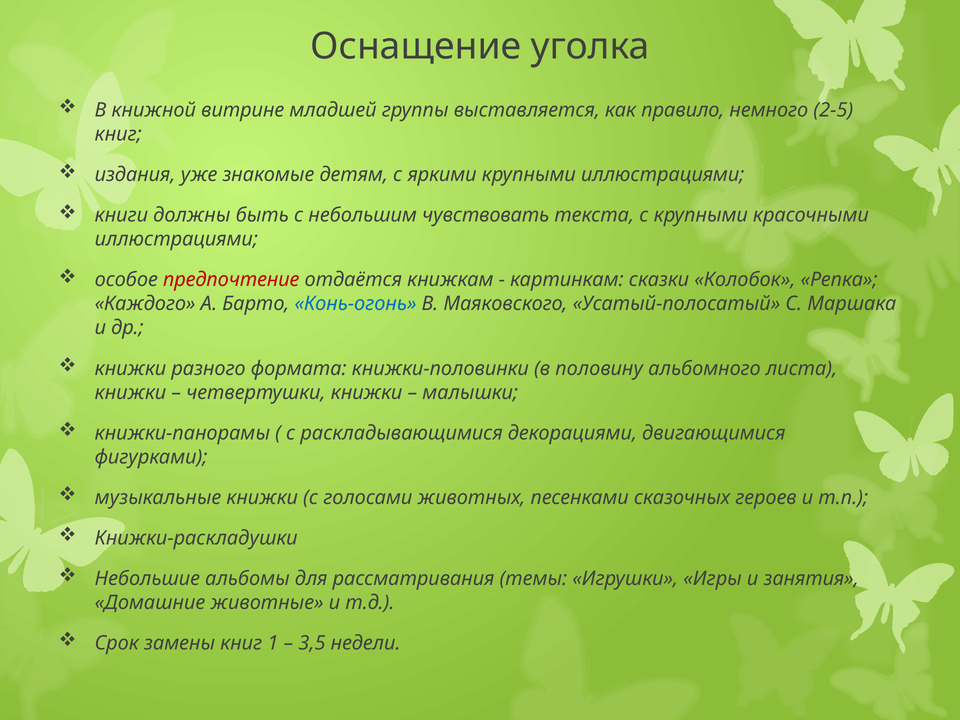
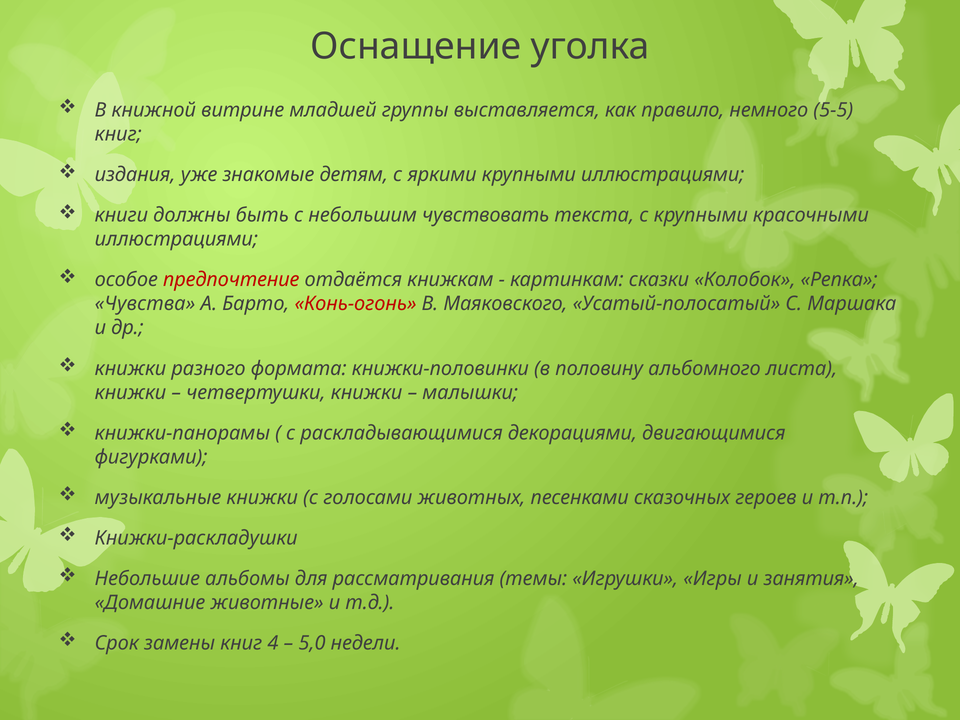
2-5: 2-5 -> 5-5 (833, 110)
Каждого: Каждого -> Чувства (145, 304)
Конь-огонь colour: blue -> red (356, 304)
1: 1 -> 4 (273, 643)
3,5: 3,5 -> 5,0 (312, 643)
